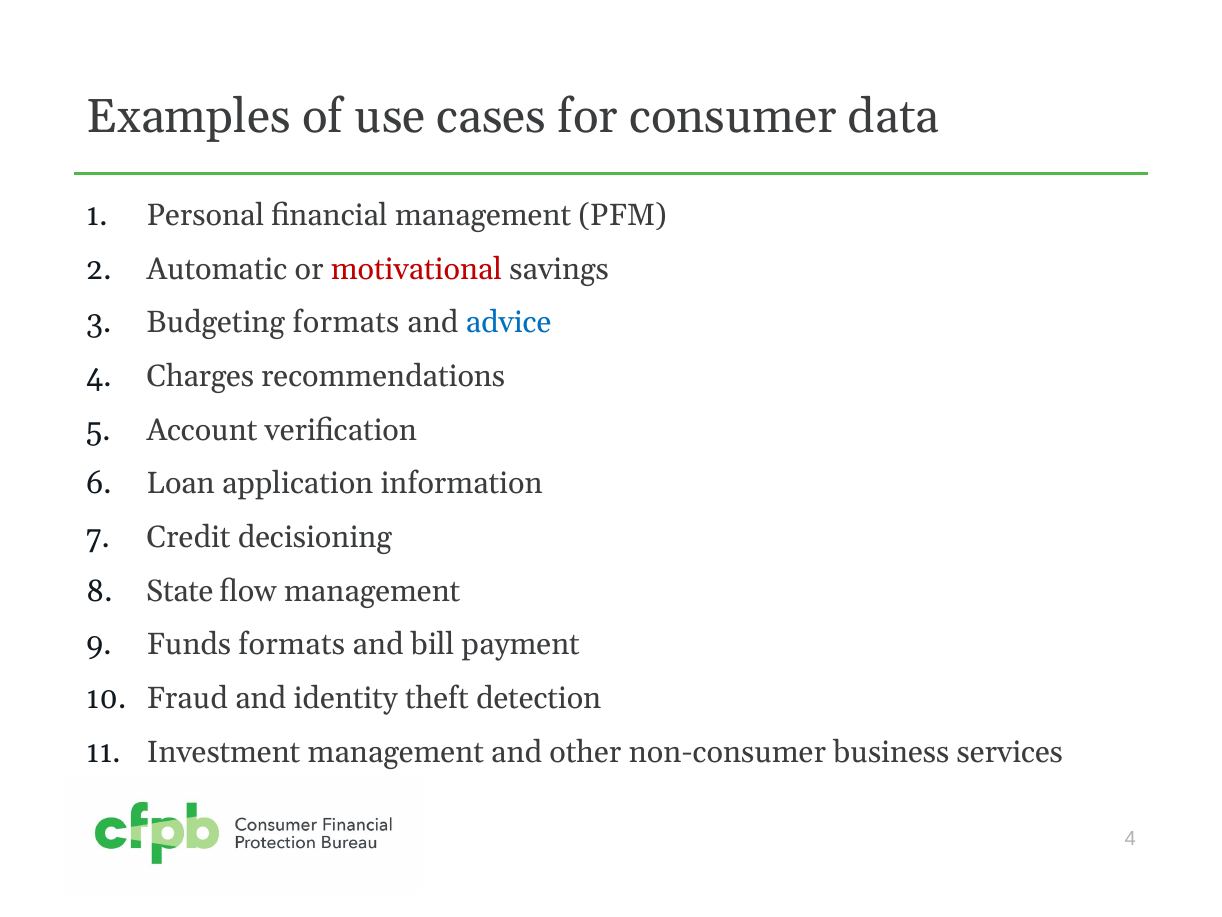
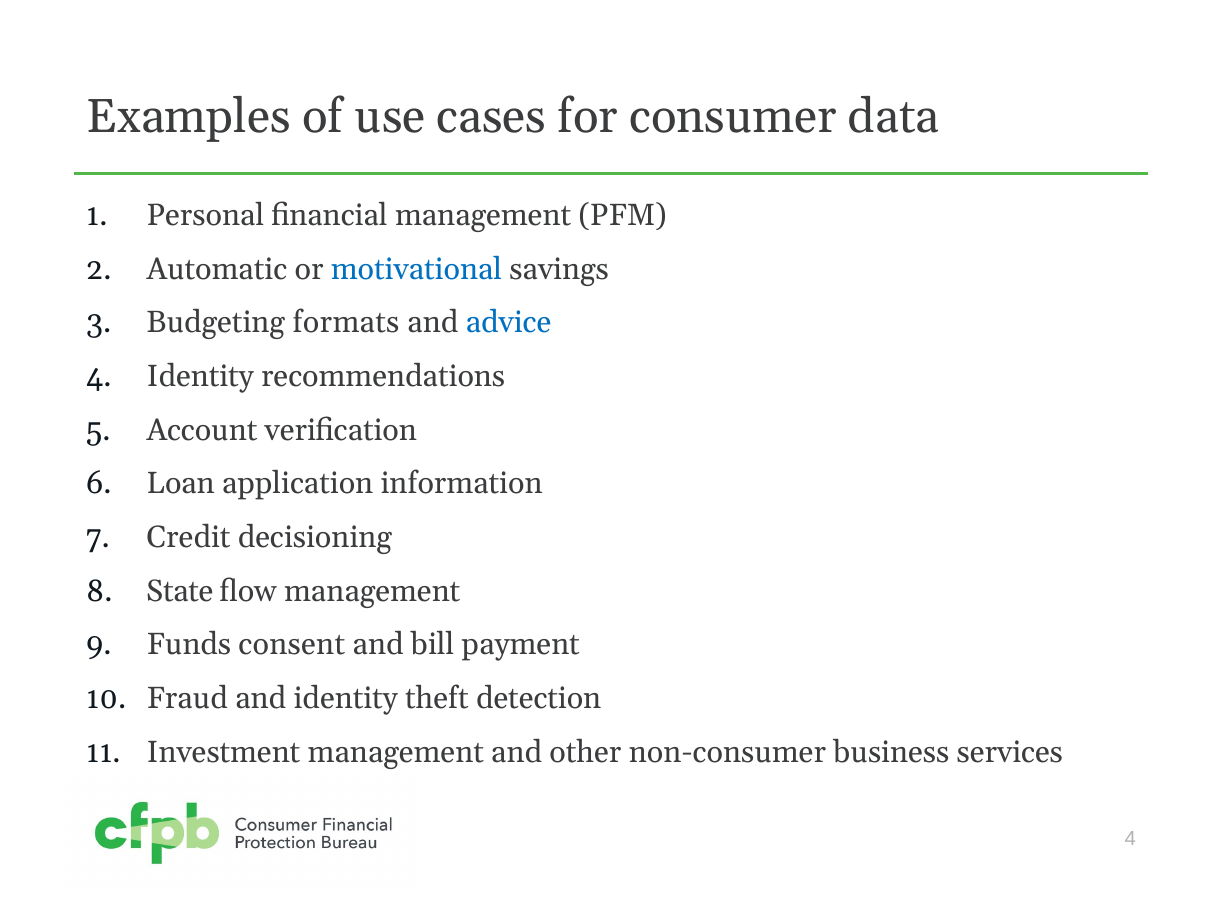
motivational colour: red -> blue (417, 269)
4 Charges: Charges -> Identity (200, 376)
Funds formats: formats -> consent (292, 644)
